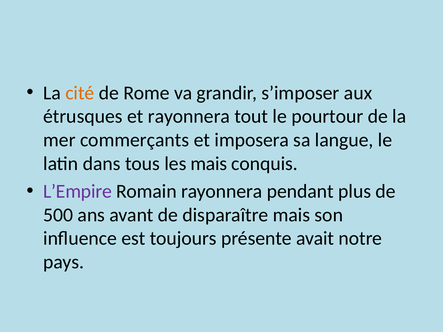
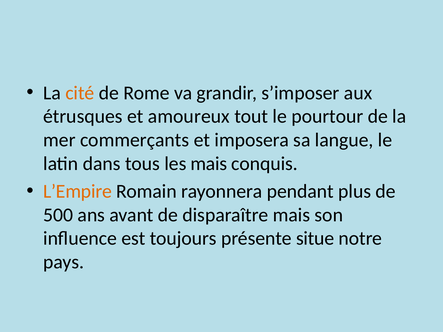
et rayonnera: rayonnera -> amoureux (189, 117)
L’Empire colour: purple -> orange (77, 191)
avait: avait -> situe (315, 239)
